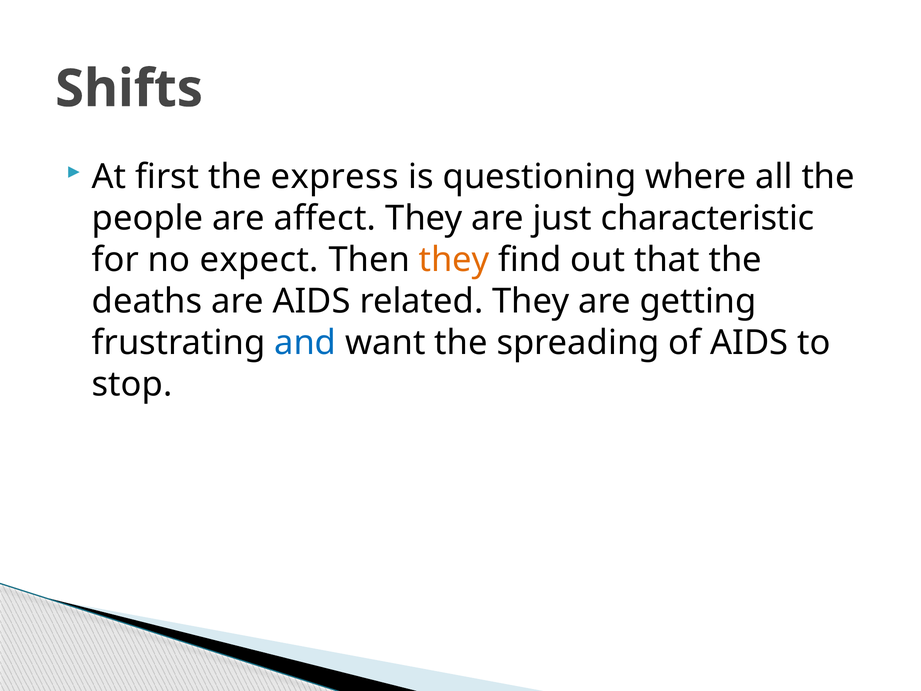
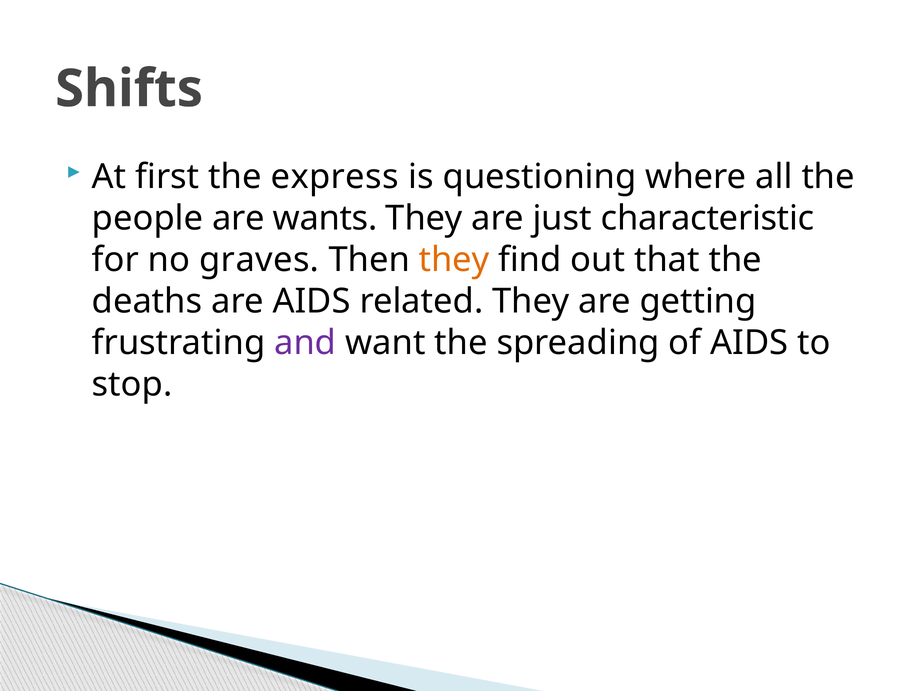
affect: affect -> wants (325, 218)
expect: expect -> graves (259, 260)
and colour: blue -> purple (305, 343)
